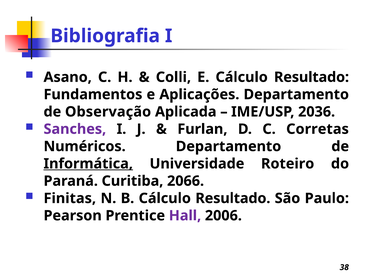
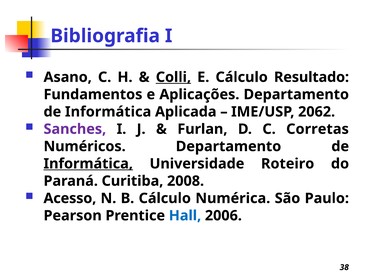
Colli underline: none -> present (173, 77)
Observação: Observação -> Informática (108, 112)
2036: 2036 -> 2062 (317, 112)
2066: 2066 -> 2008 (186, 181)
Finitas: Finitas -> Acesso (70, 198)
B Cálculo Resultado: Resultado -> Numérica (233, 198)
Hall colour: purple -> blue (185, 216)
